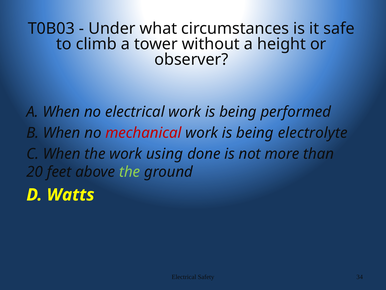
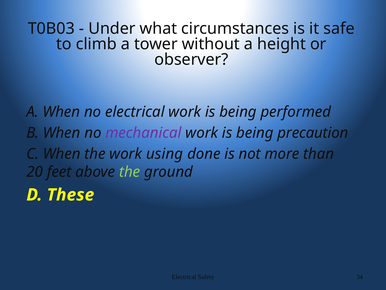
mechanical colour: red -> purple (143, 133)
electrolyte: electrolyte -> precaution (313, 133)
Watts: Watts -> These (71, 195)
